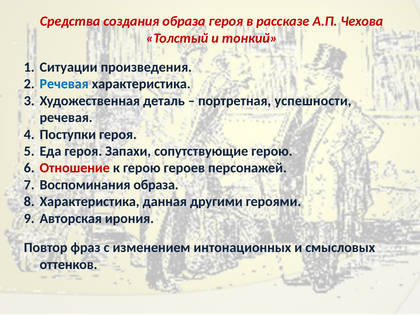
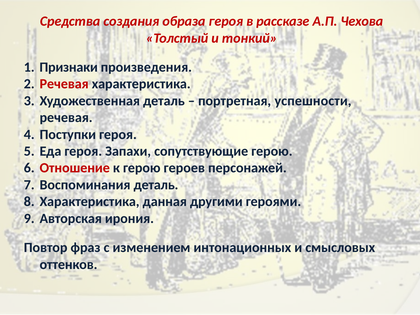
Ситуации: Ситуации -> Признаки (69, 67)
Речевая colour: blue -> red (64, 84)
Воспоминания образа: образа -> деталь (156, 185)
